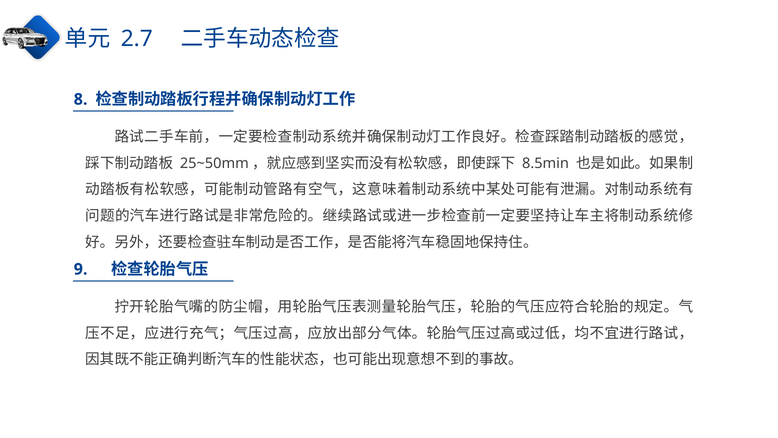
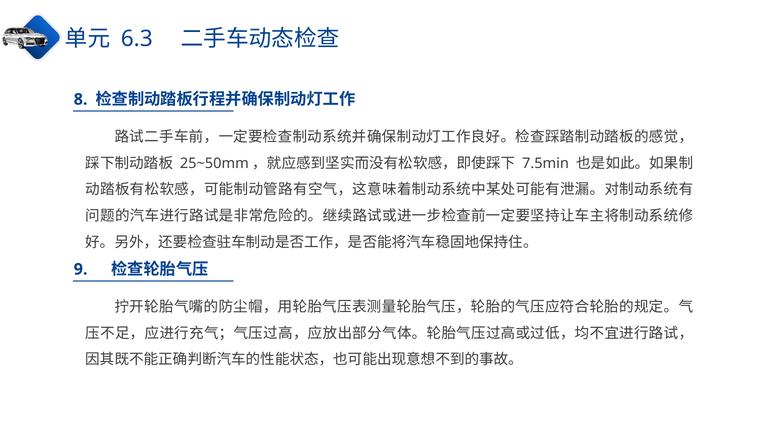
2.7: 2.7 -> 6.3 (137, 39)
8.5min: 8.5min -> 7.5min (546, 163)
